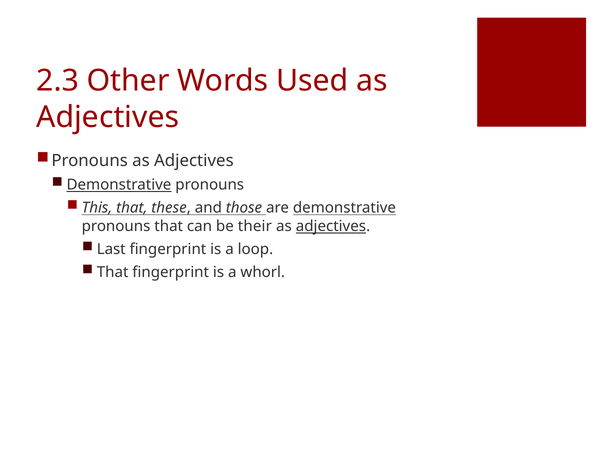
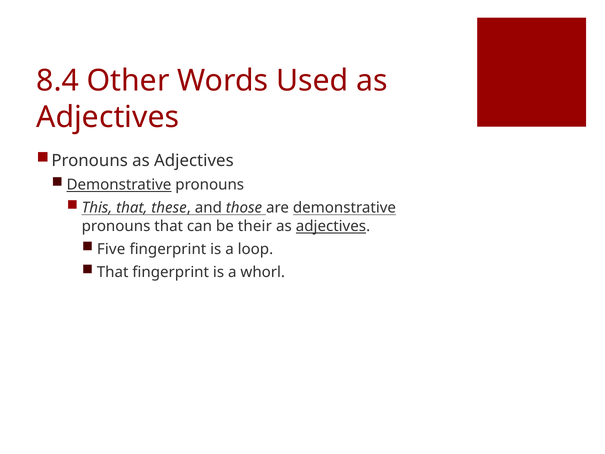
2.3: 2.3 -> 8.4 (58, 81)
Last: Last -> Five (111, 249)
